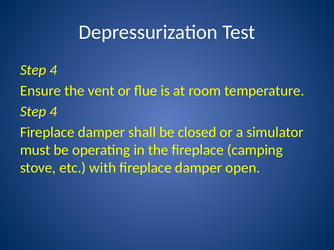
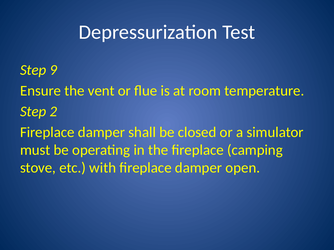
4: 4 -> 9 (53, 70)
4: 4 -> 2 (53, 112)
